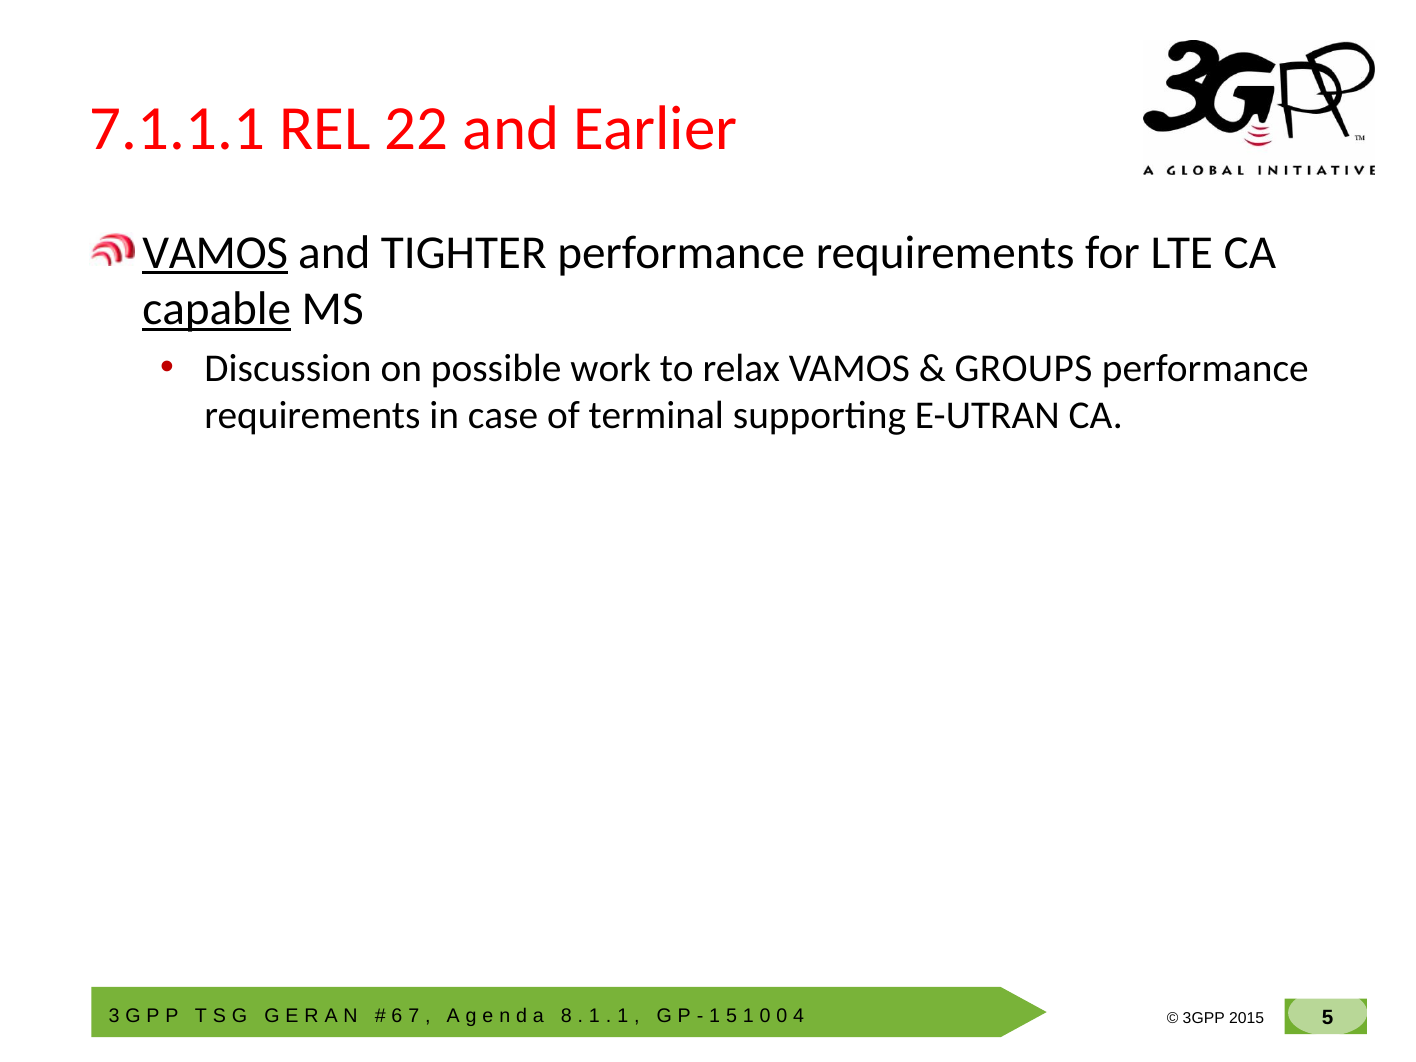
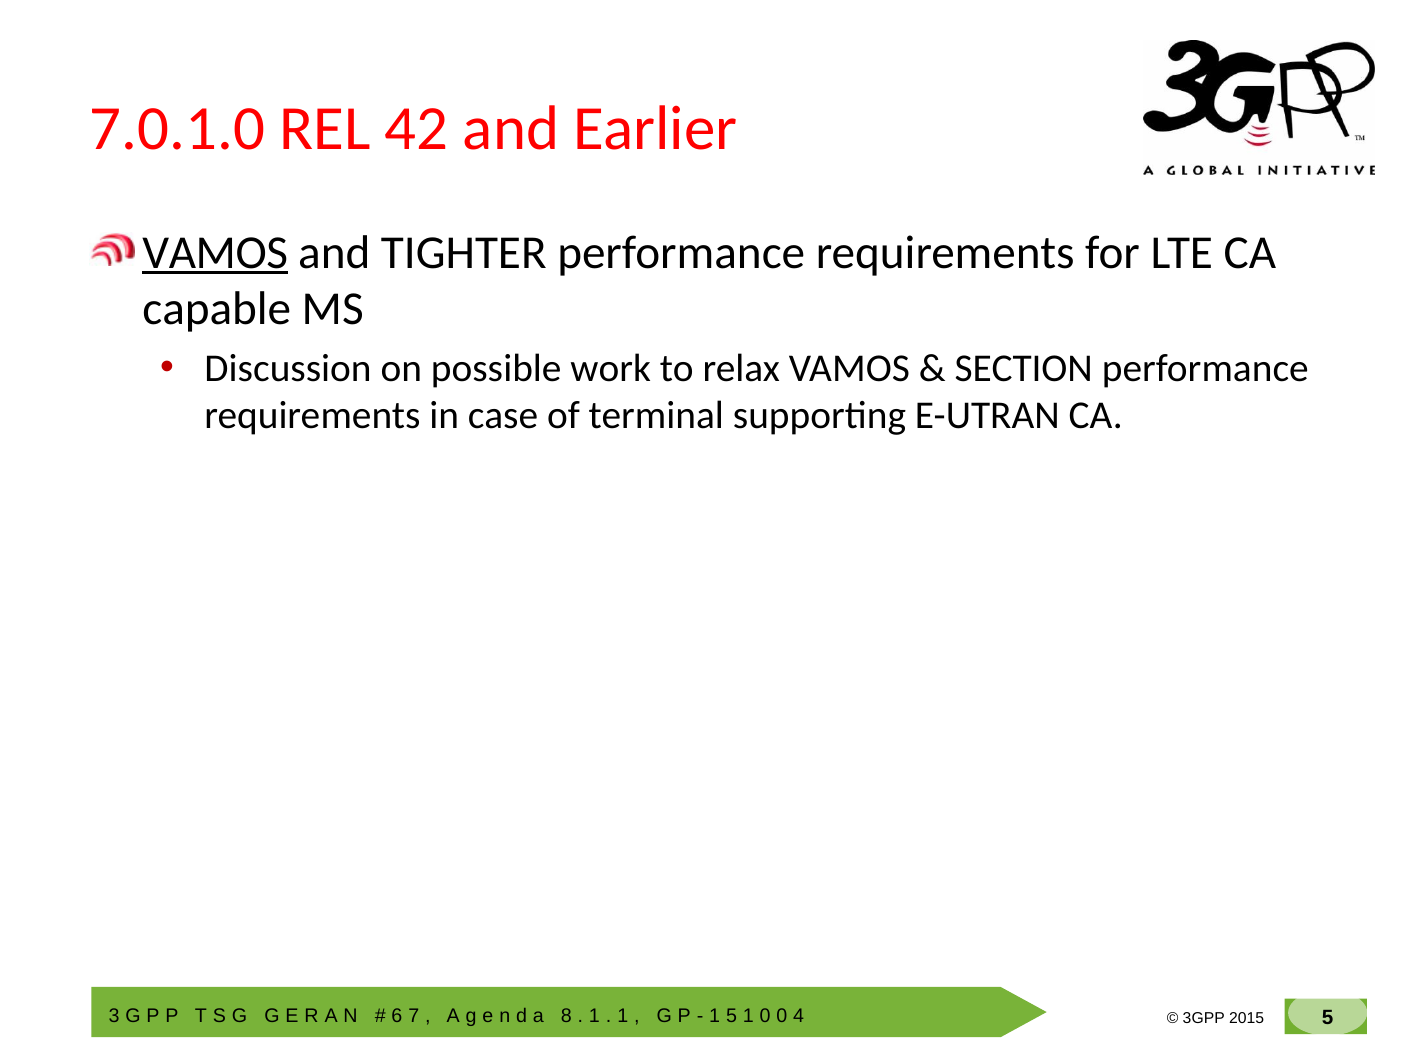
7.1.1.1: 7.1.1.1 -> 7.0.1.0 (177, 128)
22: 22 -> 42 (417, 128)
capable underline: present -> none (217, 309)
GROUPS: GROUPS -> SECTION (1024, 368)
